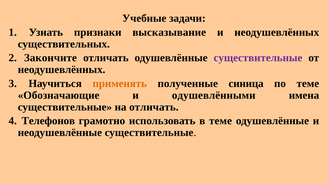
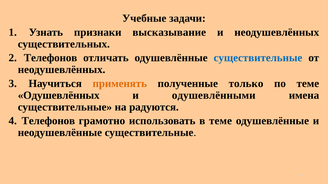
Закончите: Закончите -> Телефонов (51, 58)
существительные colour: purple -> blue (258, 58)
синица: синица -> только (246, 84)
Обозначающие: Обозначающие -> Одушевлённых (59, 95)
на отличать: отличать -> радуются (154, 107)
